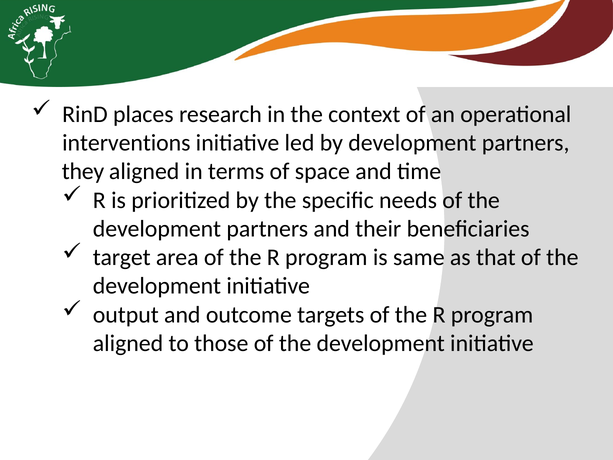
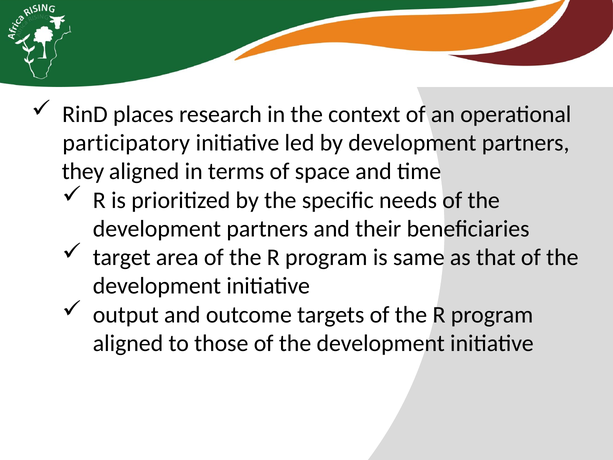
interventions: interventions -> participatory (126, 143)
